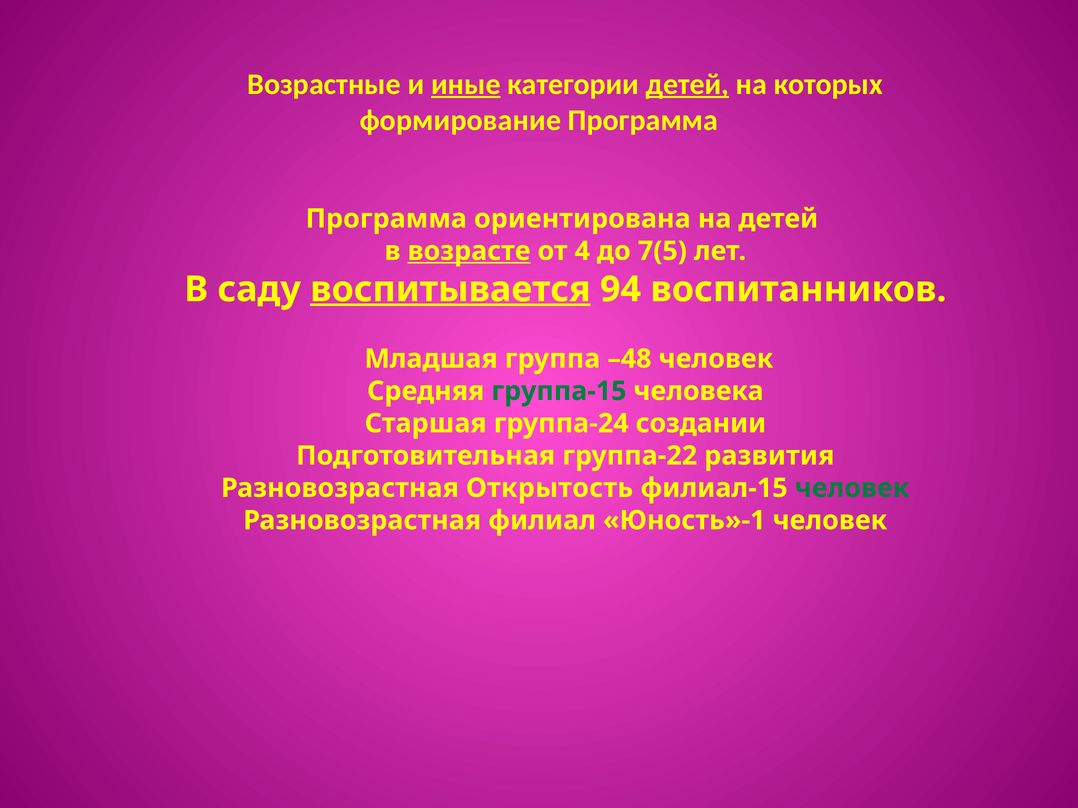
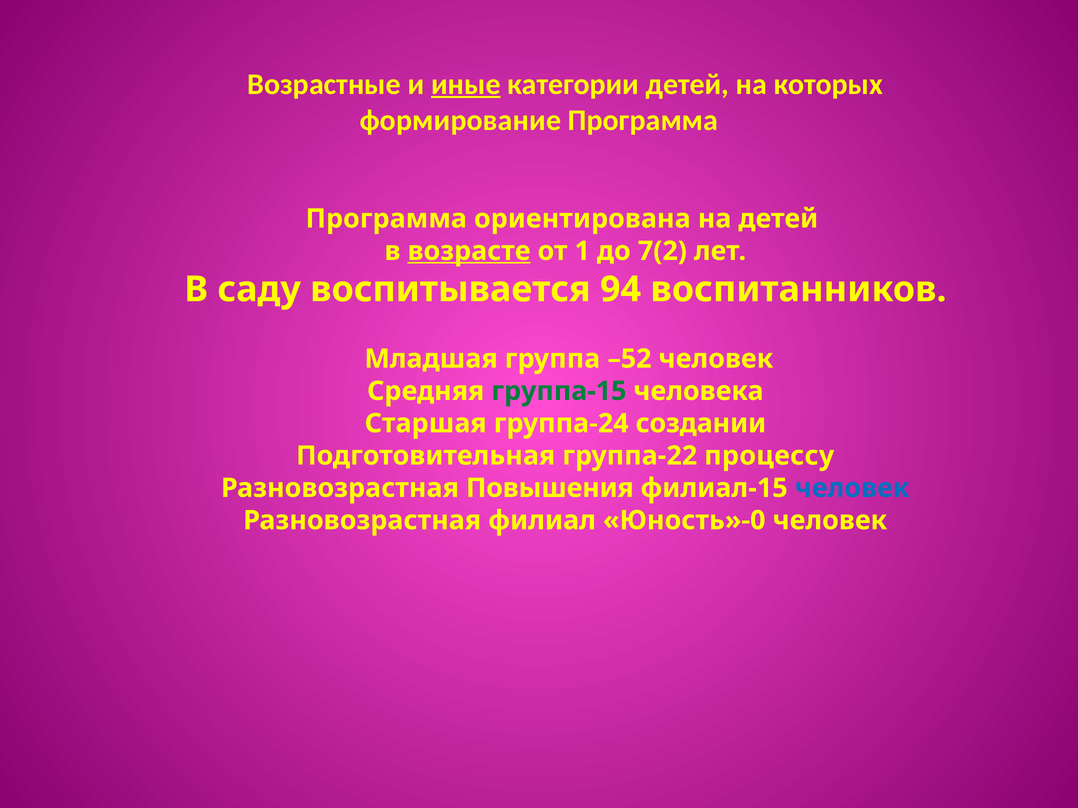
детей underline: present -> none (688, 84)
4: 4 -> 1 (582, 251)
7(5: 7(5 -> 7(2 (662, 251)
воспитывается underline: present -> none (450, 290)
–48: –48 -> –52 (629, 359)
развития: развития -> процессу (769, 456)
Открытость: Открытость -> Повышения (550, 488)
человек colour: green -> blue (852, 488)
Юность»-1: Юность»-1 -> Юность»-0 (684, 521)
